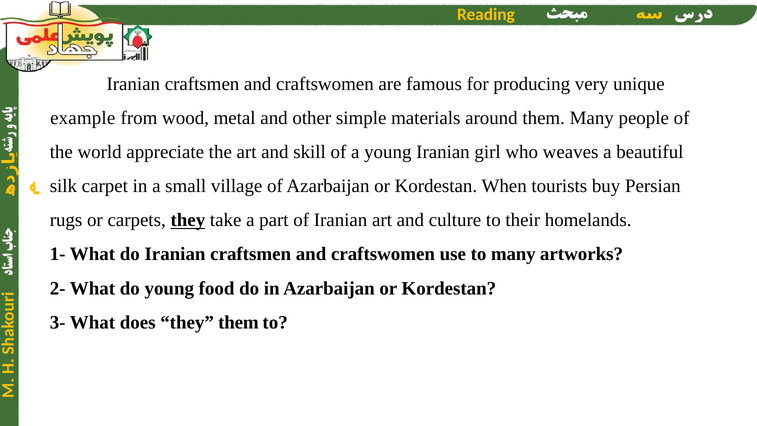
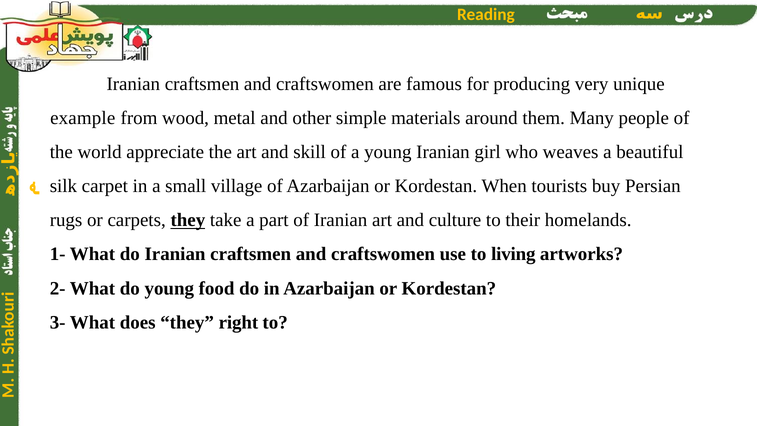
to many: many -> living (513, 254)
they them: them -> right (238, 322)
